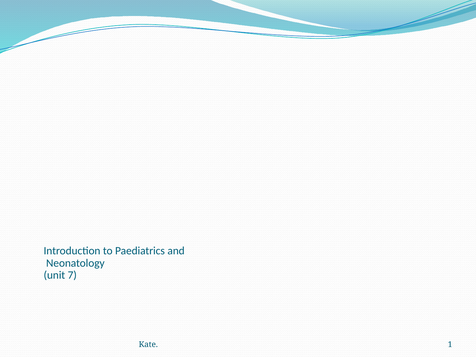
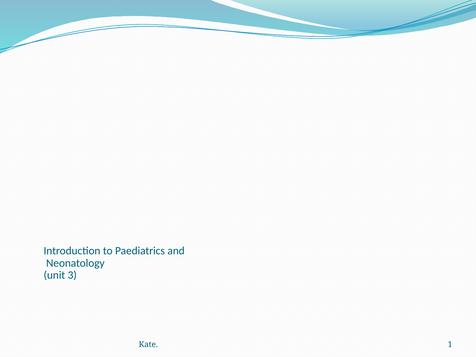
7: 7 -> 3 (72, 275)
